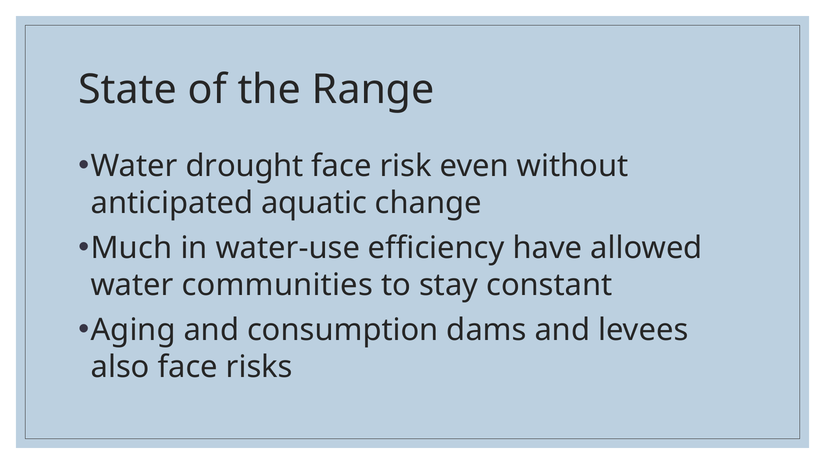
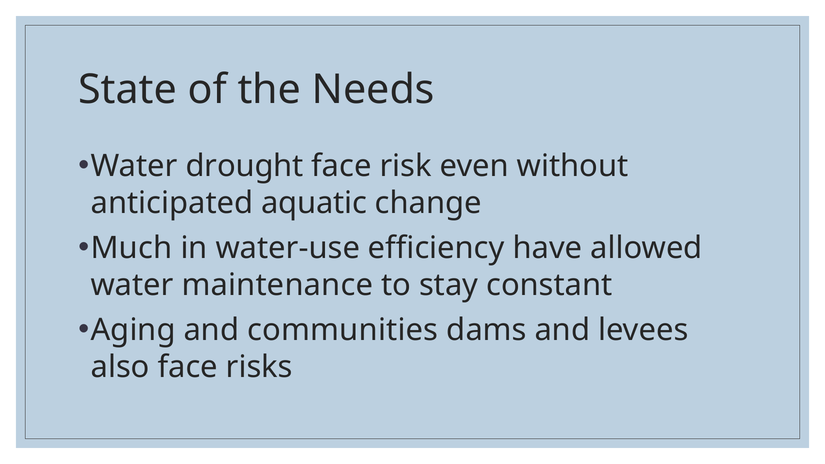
Range: Range -> Needs (373, 90)
communities: communities -> maintenance (277, 285)
consumption: consumption -> communities (343, 330)
